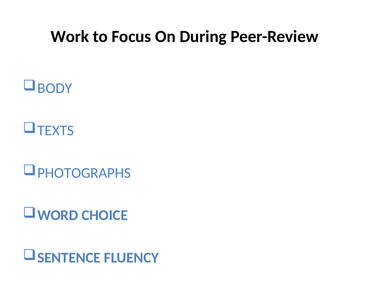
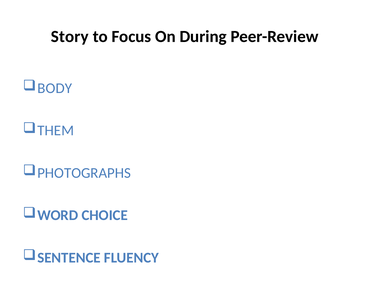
Work: Work -> Story (70, 37)
TEXTS: TEXTS -> THEM (56, 131)
